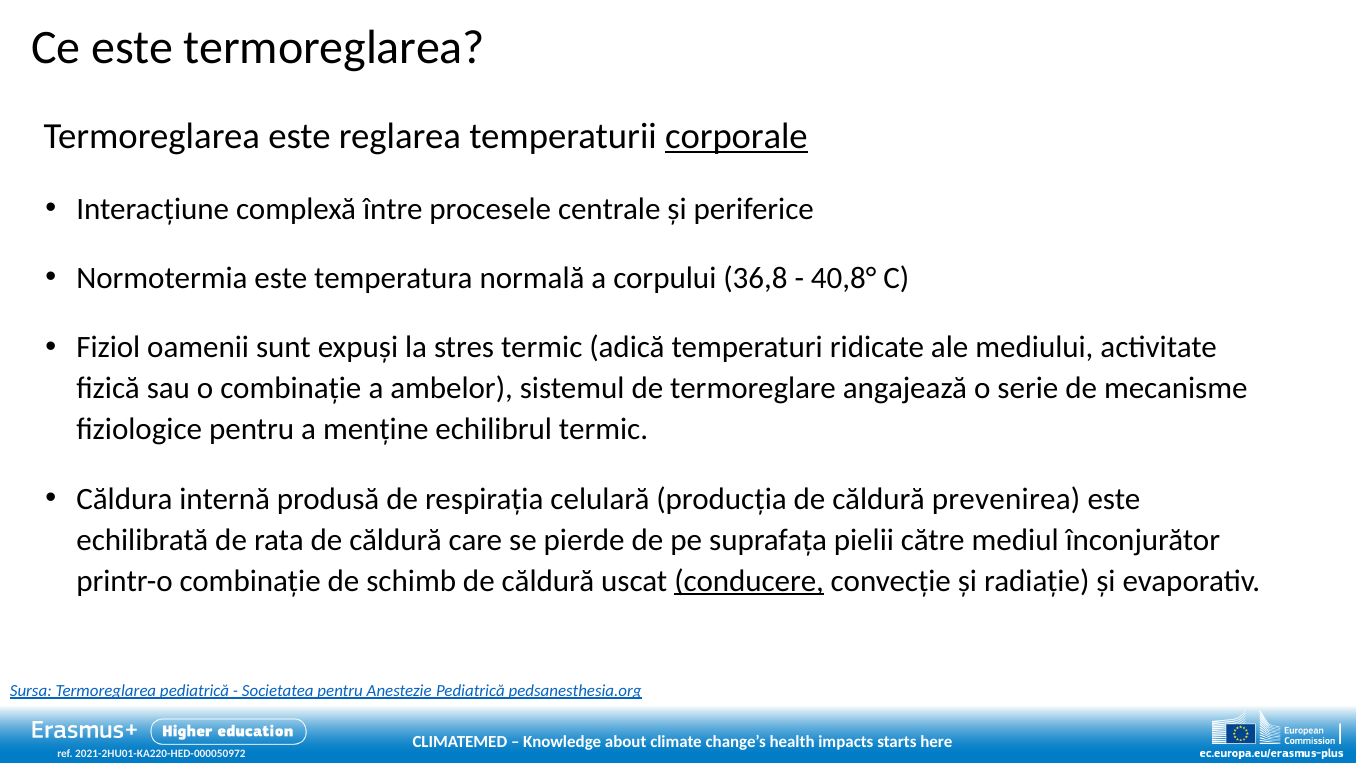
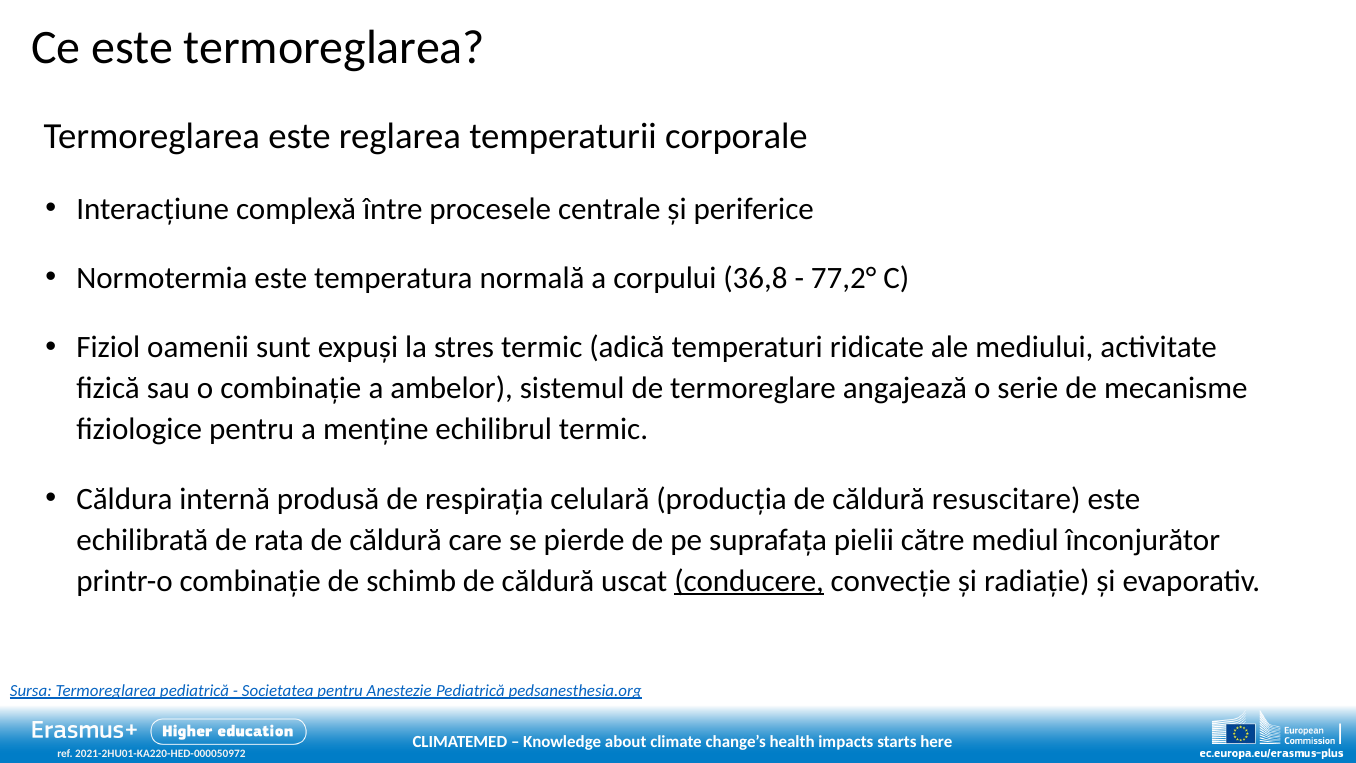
corporale underline: present -> none (736, 136)
40,8°: 40,8° -> 77,2° (844, 278)
prevenirea: prevenirea -> resuscitare (1006, 499)
